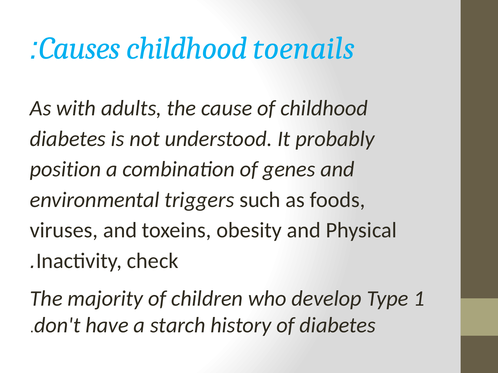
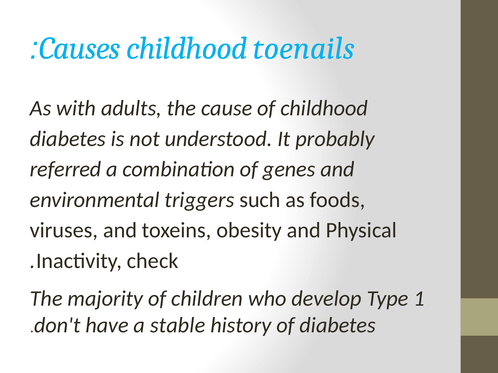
position: position -> referred (66, 170)
starch: starch -> stable (178, 326)
